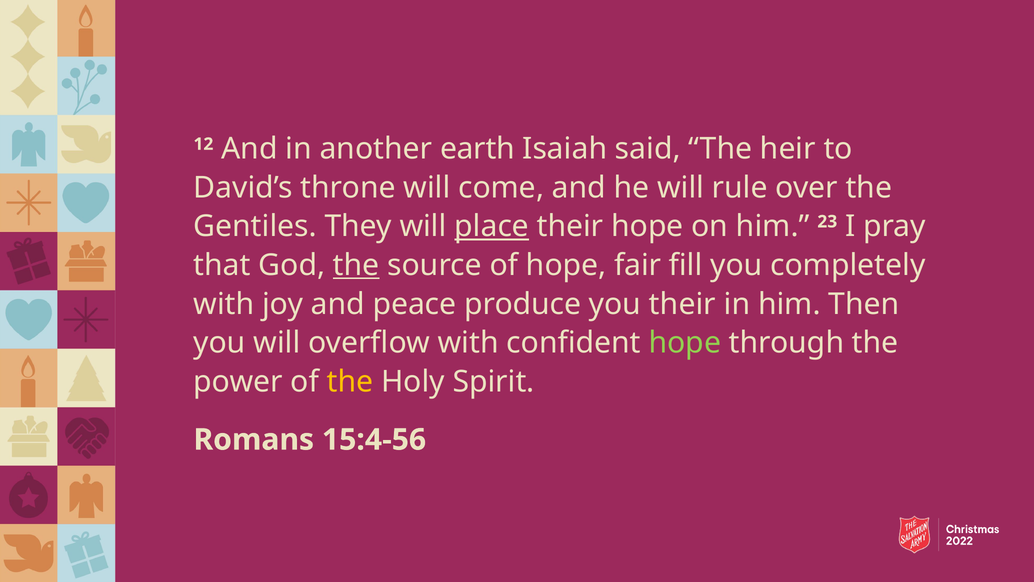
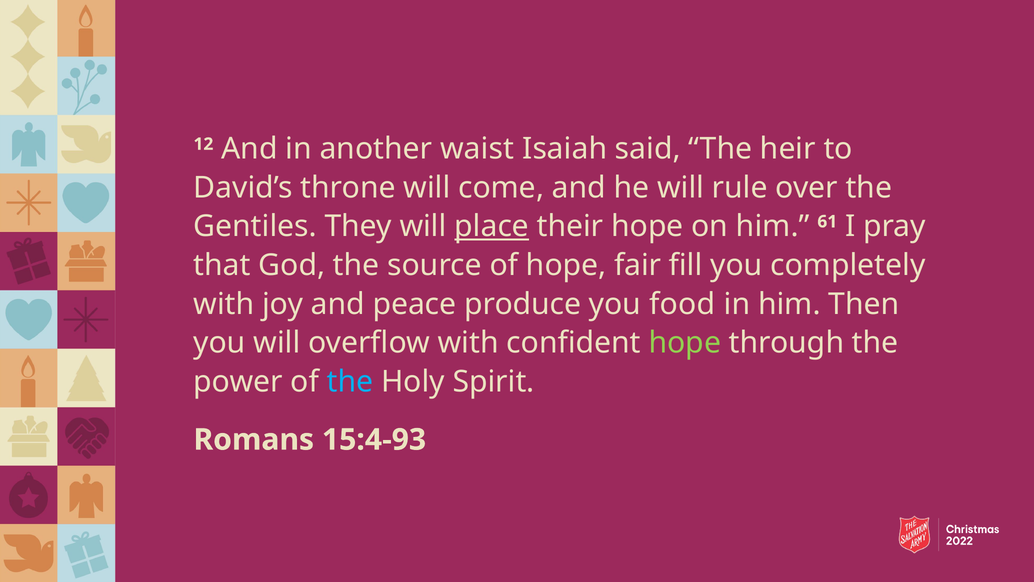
earth: earth -> waist (477, 149)
23: 23 -> 61 (827, 222)
the underline: present -> none (356, 265)
you their: their -> food (682, 304)
the colour: yellow -> light blue (350, 381)
15:4-56: 15:4-56 -> 15:4-93 (374, 439)
